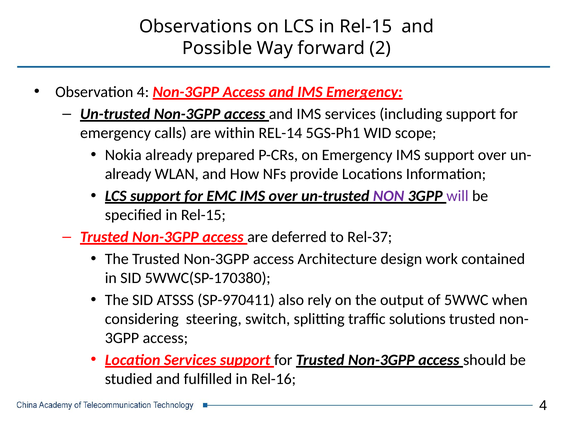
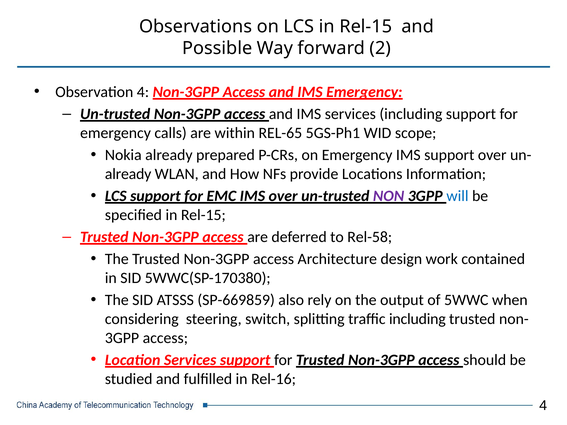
REL-14: REL-14 -> REL-65 (280, 133)
will colour: purple -> blue (457, 196)
Rel-37: Rel-37 -> Rel-58 (370, 237)
SP-970411: SP-970411 -> SP-669859 (236, 300)
traffic solutions: solutions -> including (417, 319)
